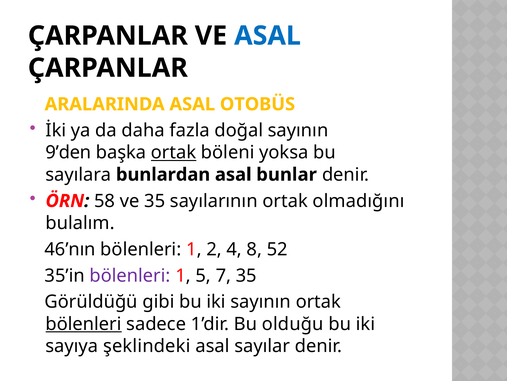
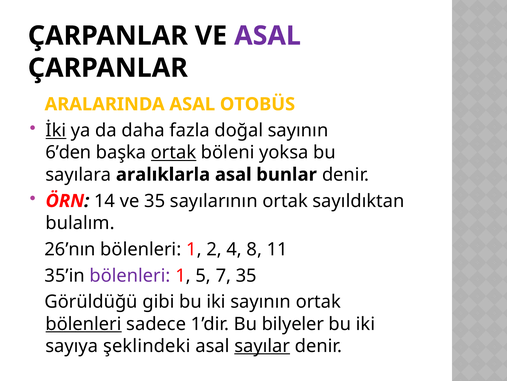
ASAL colour: blue -> purple (268, 36)
İki underline: none -> present (56, 130)
9’den: 9’den -> 6’den (68, 152)
bunlardan: bunlardan -> aralıklarla (163, 174)
58: 58 -> 14 (105, 201)
olmadığını: olmadığını -> sayıldıktan (359, 201)
46’nın: 46’nın -> 26’nın (70, 249)
52: 52 -> 11 (277, 249)
olduğu: olduğu -> bilyeler (293, 323)
sayılar underline: none -> present (262, 345)
